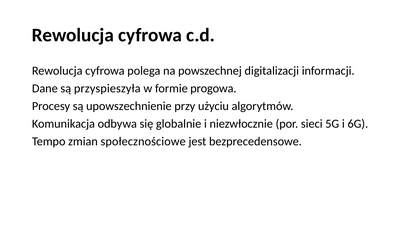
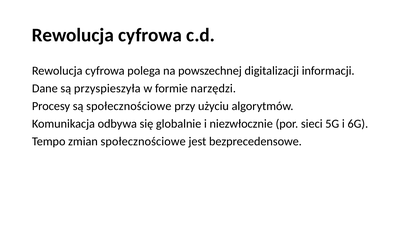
progowa: progowa -> narzędzi (213, 88)
są upowszechnienie: upowszechnienie -> społecznościowe (129, 106)
